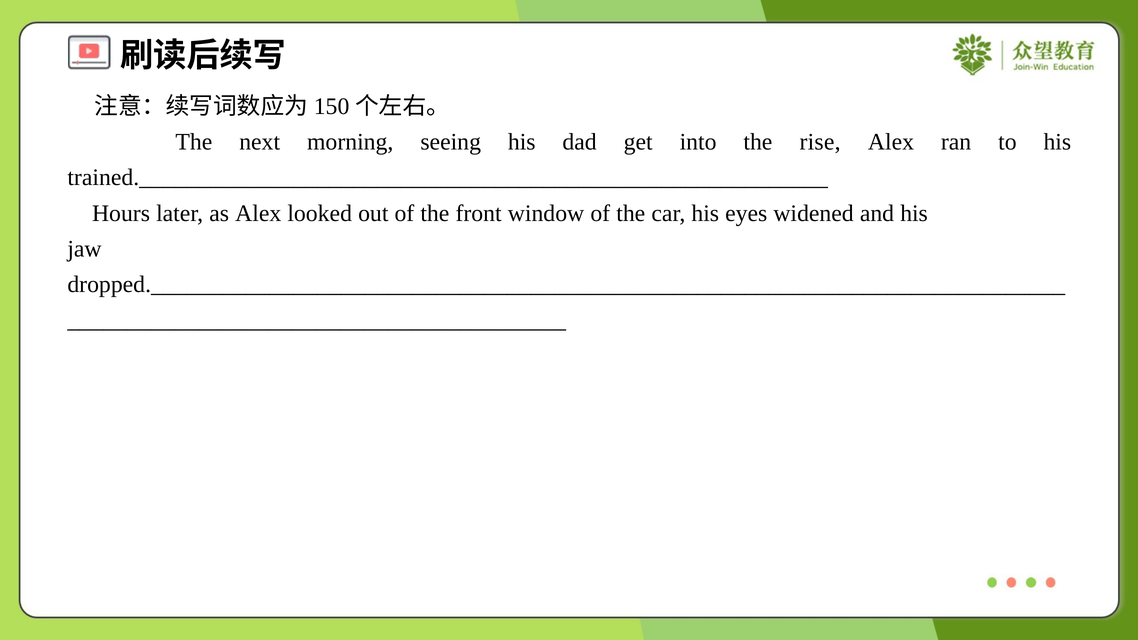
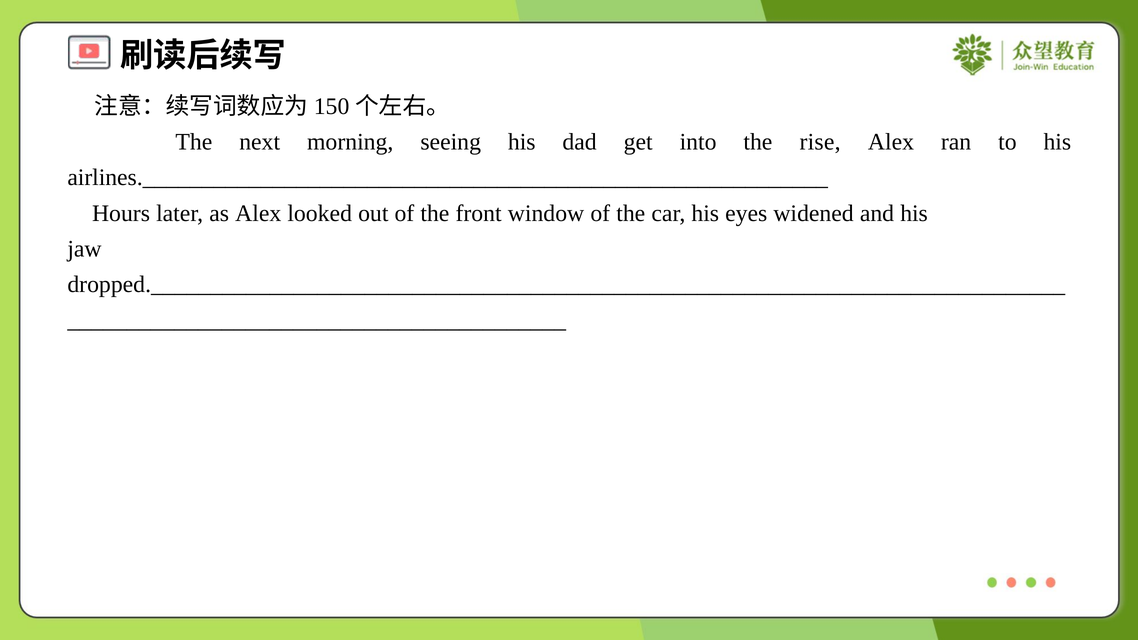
trained.__________________________________________________________: trained.__________________________________________________________ -> airlines.__________________________________________________________ (448, 178)
